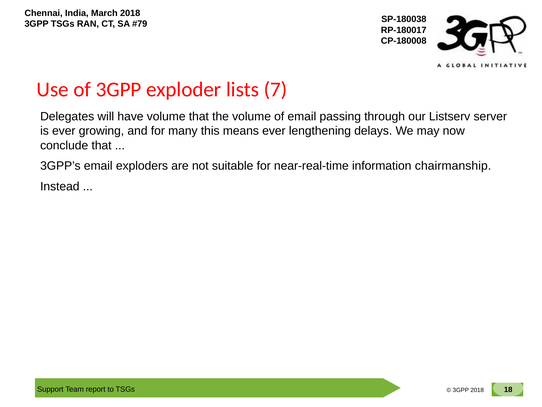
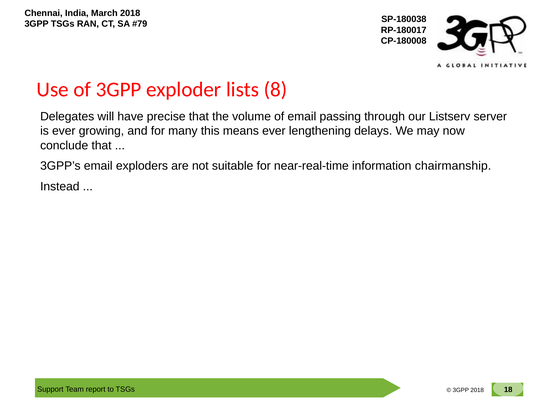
7: 7 -> 8 (275, 89)
have volume: volume -> precise (166, 116)
